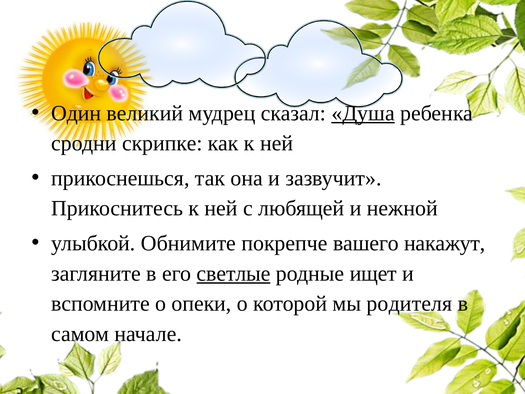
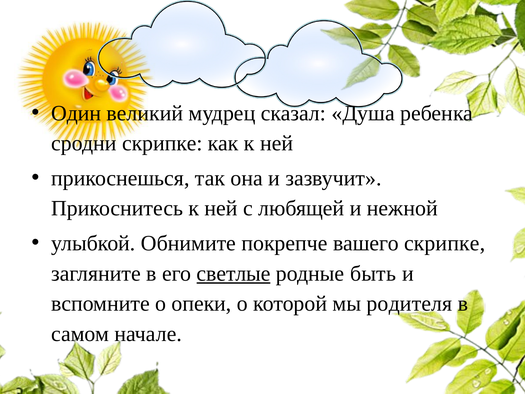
Душа underline: present -> none (363, 113)
вашего накажут: накажут -> скрипке (445, 243)
ищет: ищет -> быть (373, 273)
